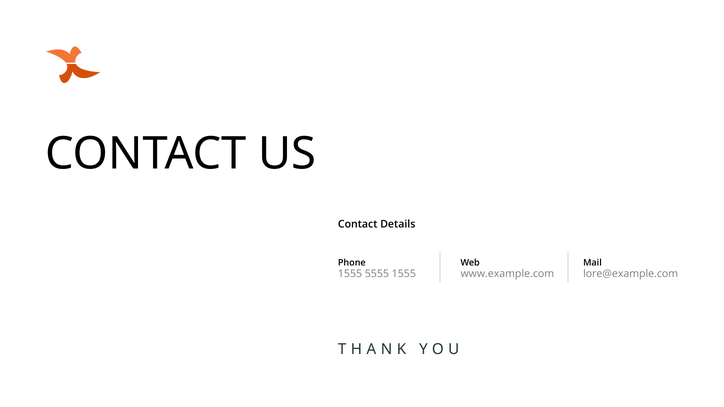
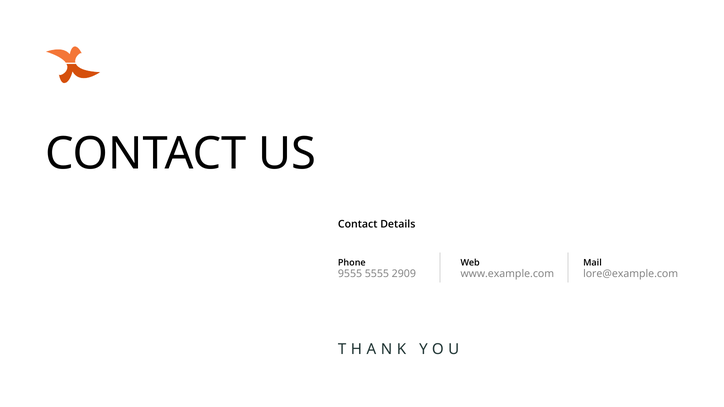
1555: 1555 -> 9555 (350, 274)
5555 1555: 1555 -> 2909 (404, 274)
